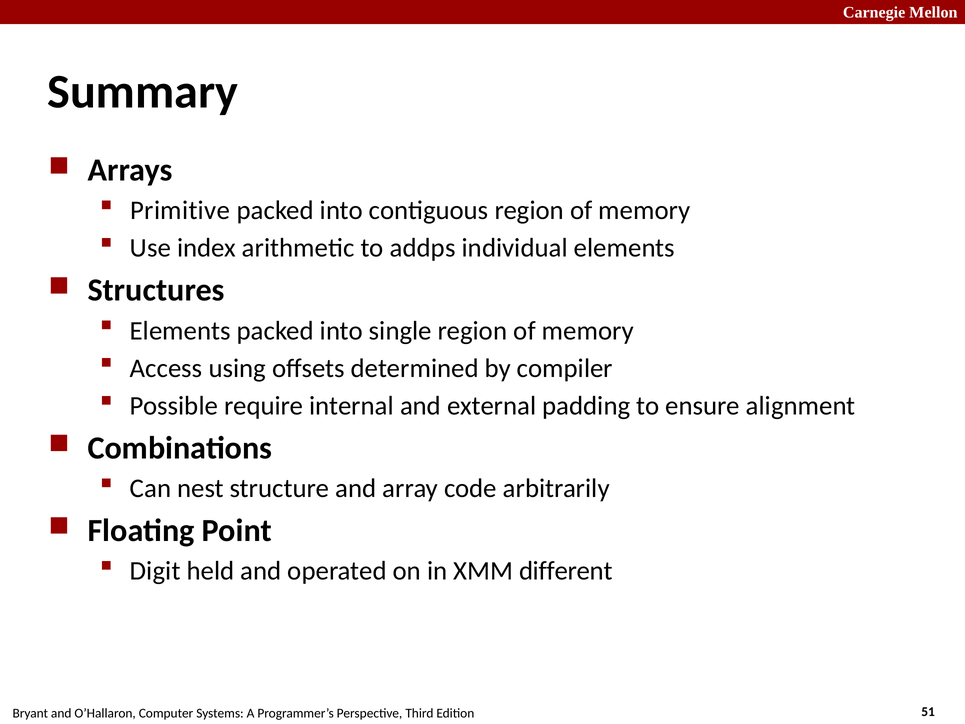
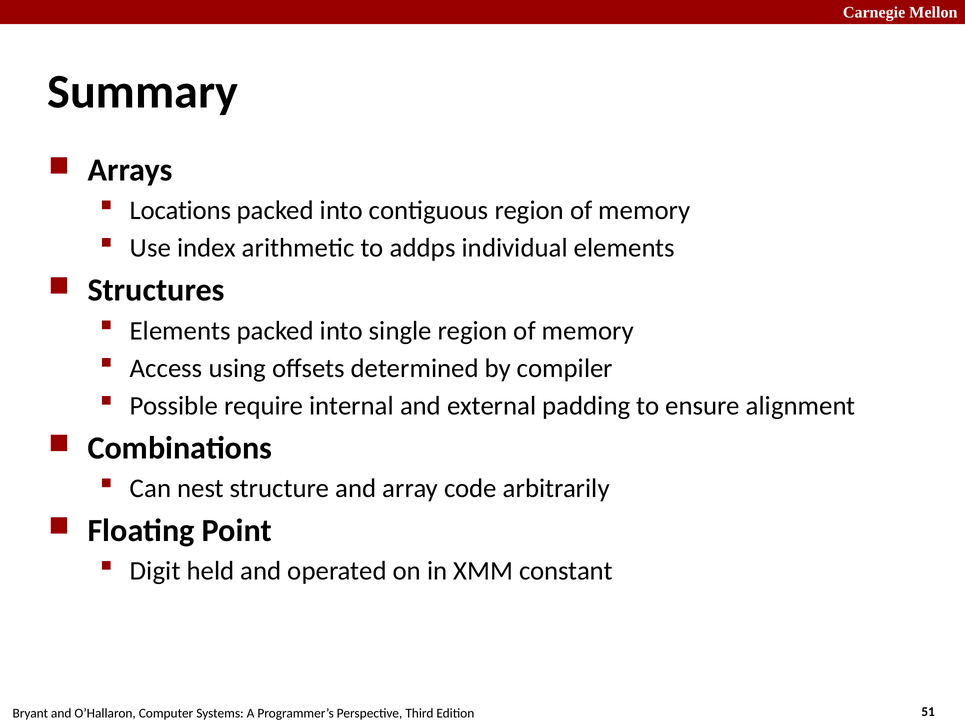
Primitive: Primitive -> Locations (180, 211)
different: different -> constant (566, 571)
